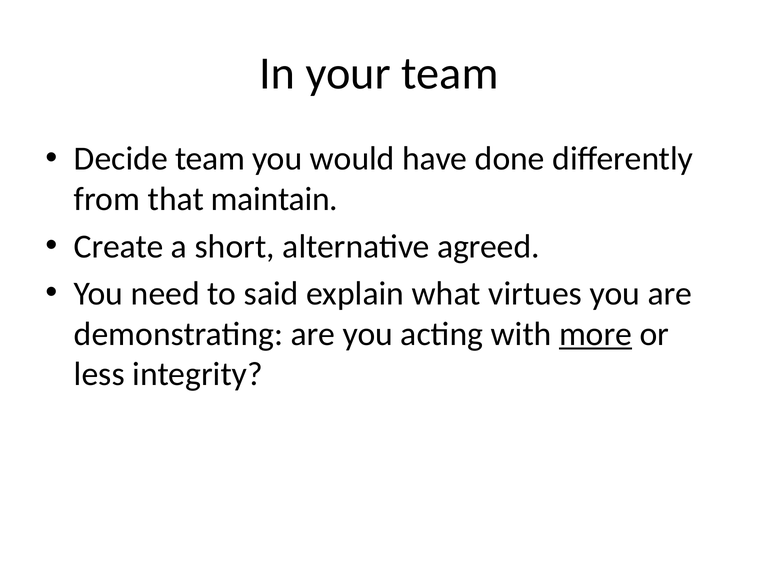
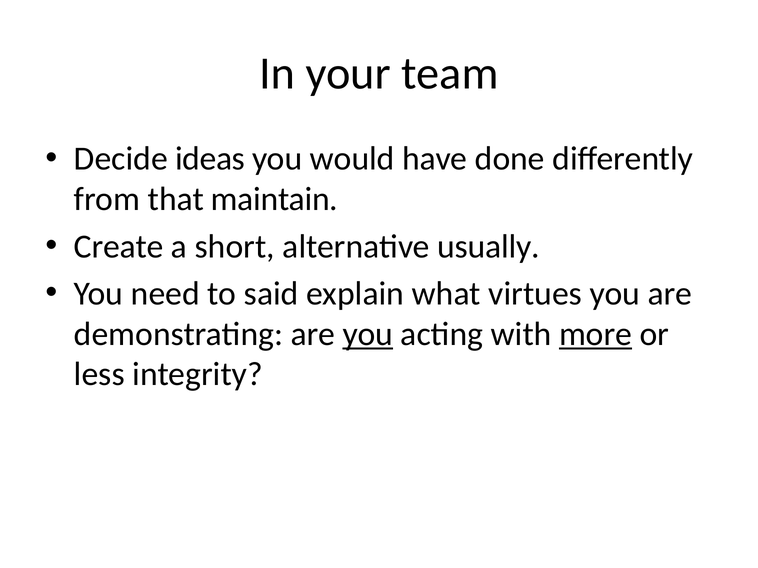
Decide team: team -> ideas (210, 159)
agreed: agreed -> usually (488, 247)
you underline: none -> present (368, 334)
